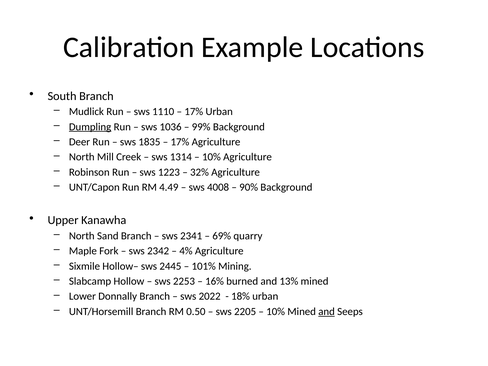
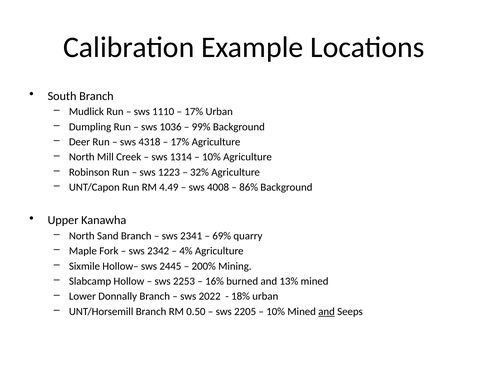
Dumpling underline: present -> none (90, 127)
1835: 1835 -> 4318 (149, 142)
90%: 90% -> 86% (249, 187)
101%: 101% -> 200% (204, 266)
